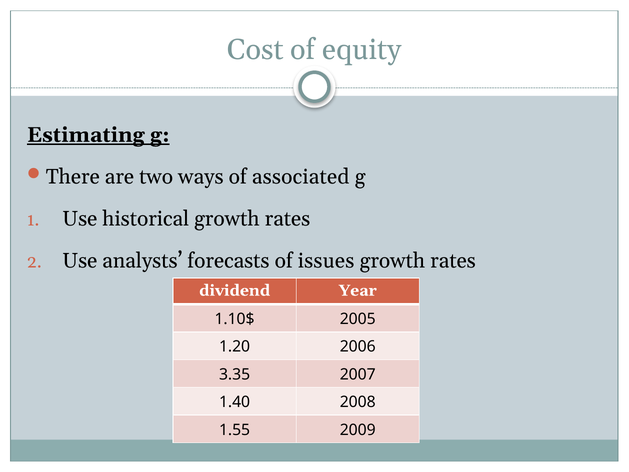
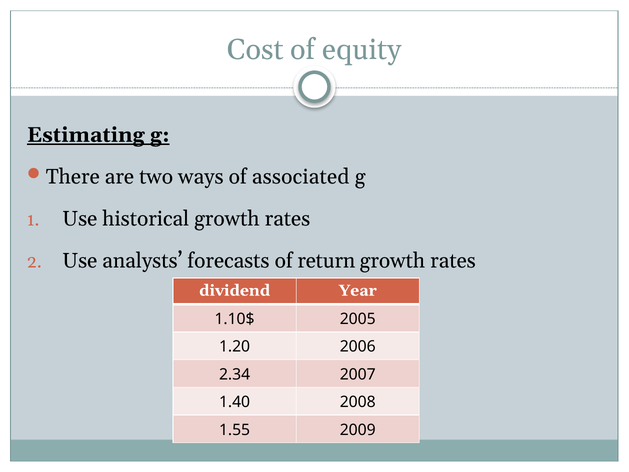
issues: issues -> return (326, 261)
3.35: 3.35 -> 2.34 (235, 374)
